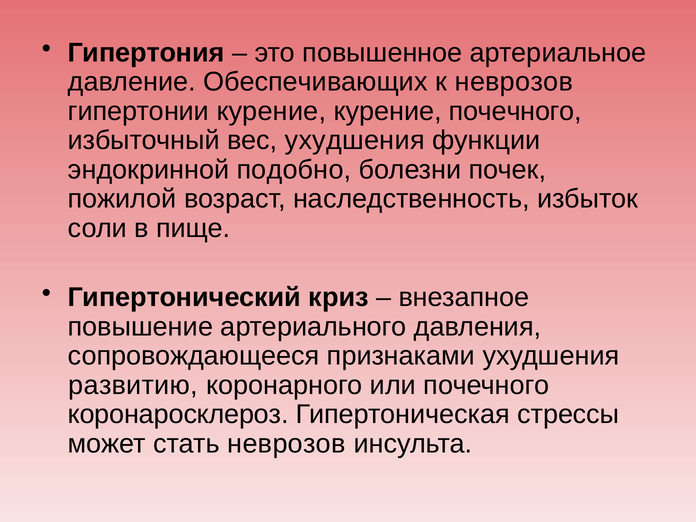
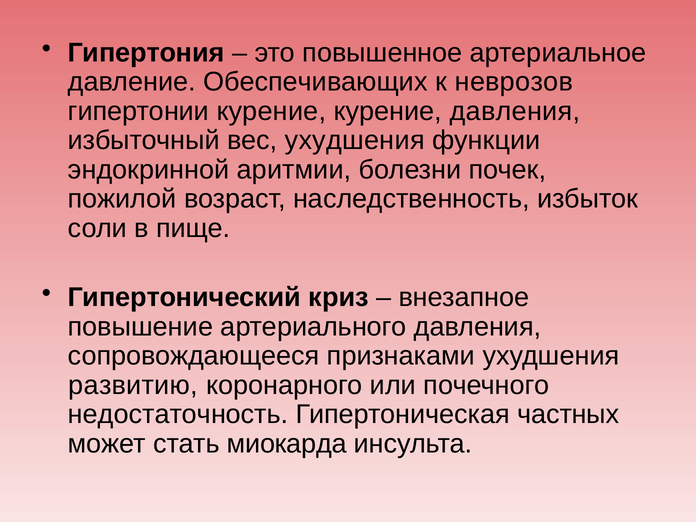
курение почечного: почечного -> давления (515, 111)
подобно: подобно -> аритмии (294, 170)
коронаросклероз: коронаросклероз -> недостаточность (178, 414)
стрессы: стрессы -> частных (568, 414)
стать неврозов: неврозов -> миокарда (287, 444)
